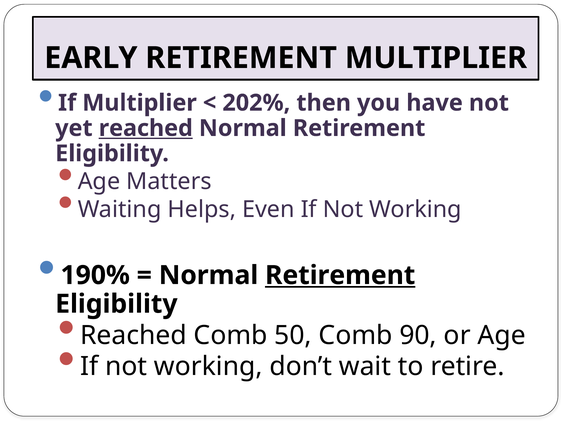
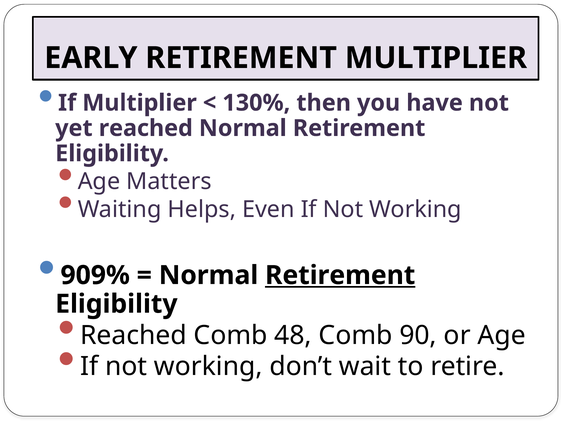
202%: 202% -> 130% (256, 103)
reached underline: present -> none (146, 128)
190%: 190% -> 909% (95, 275)
50: 50 -> 48 (293, 335)
